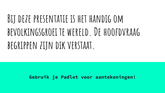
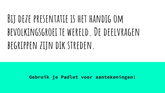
hoofdvraag: hoofdvraag -> deelvragen (122, 32)
verstaat: verstaat -> streden (81, 45)
